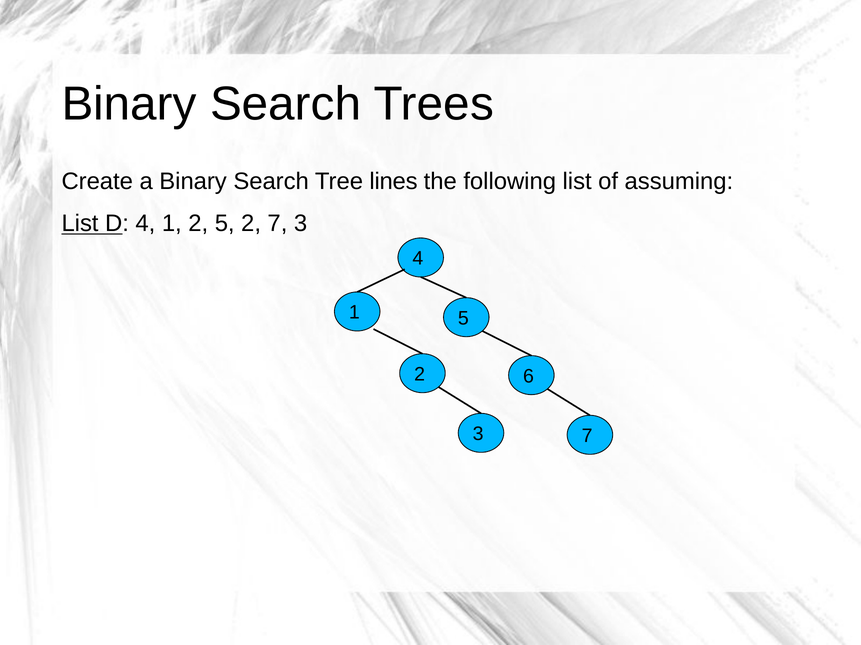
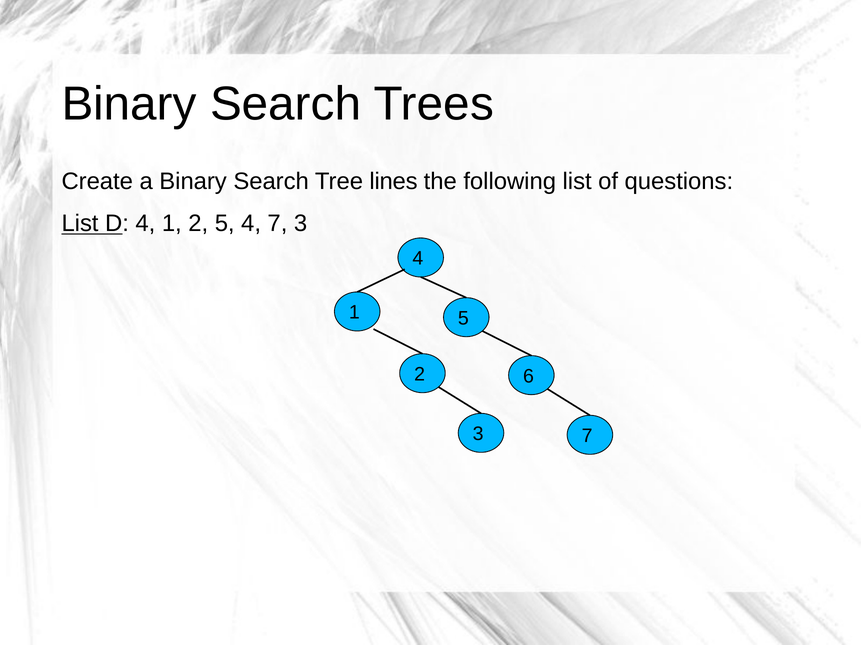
assuming: assuming -> questions (679, 182)
5 2: 2 -> 4 (251, 224)
